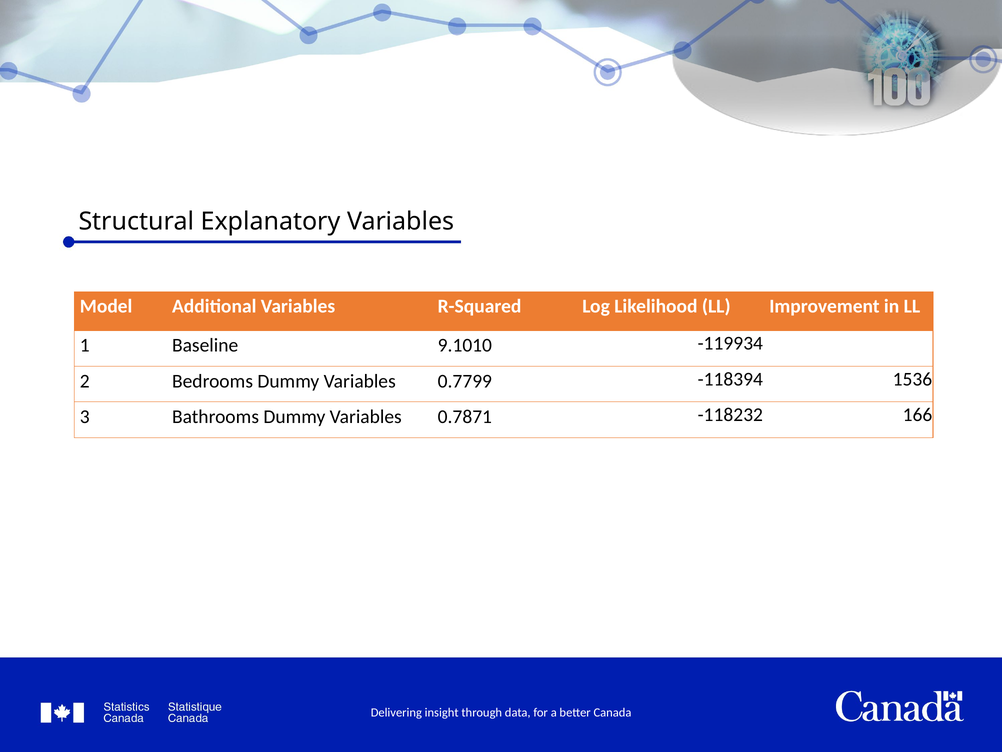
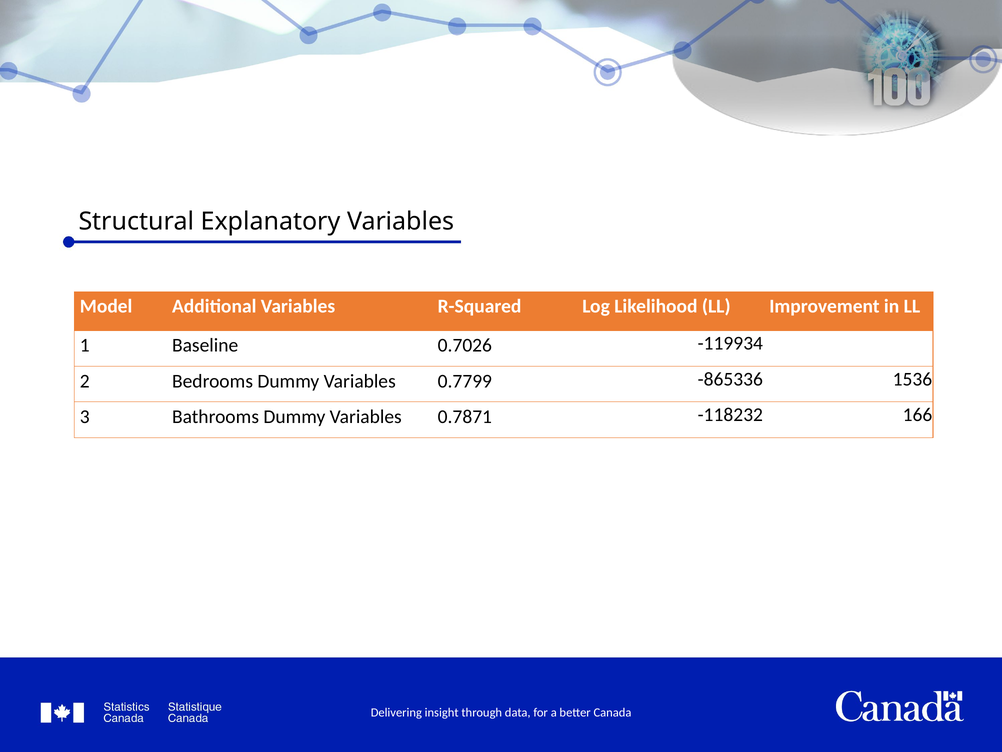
9.1010: 9.1010 -> 0.7026 (465, 345)
-118394: -118394 -> -865336 (730, 379)
